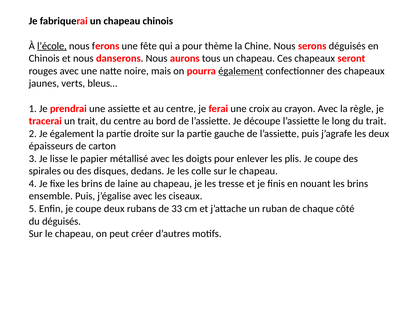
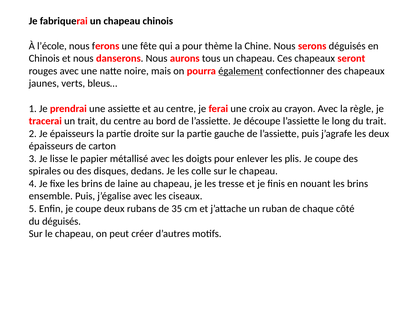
l’école underline: present -> none (52, 46)
Je également: également -> épaisseurs (72, 134)
33: 33 -> 35 (177, 209)
